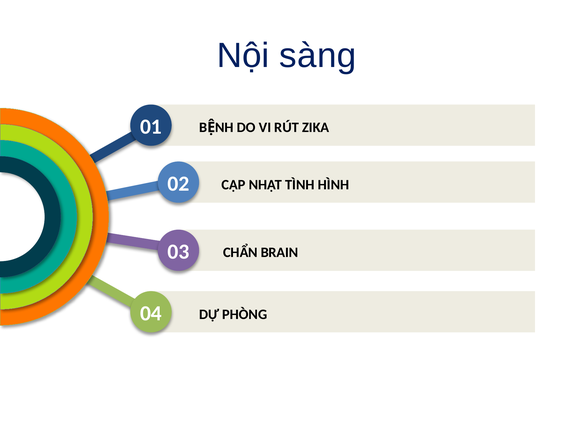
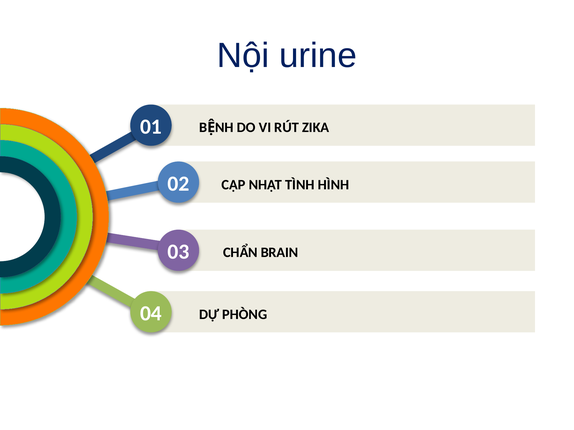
sàng: sàng -> urine (318, 56)
